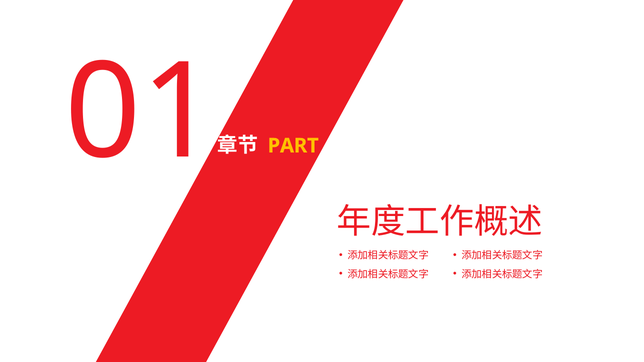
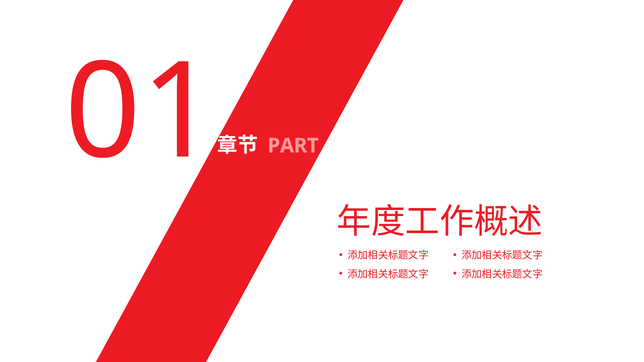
PART colour: yellow -> pink (293, 146)
